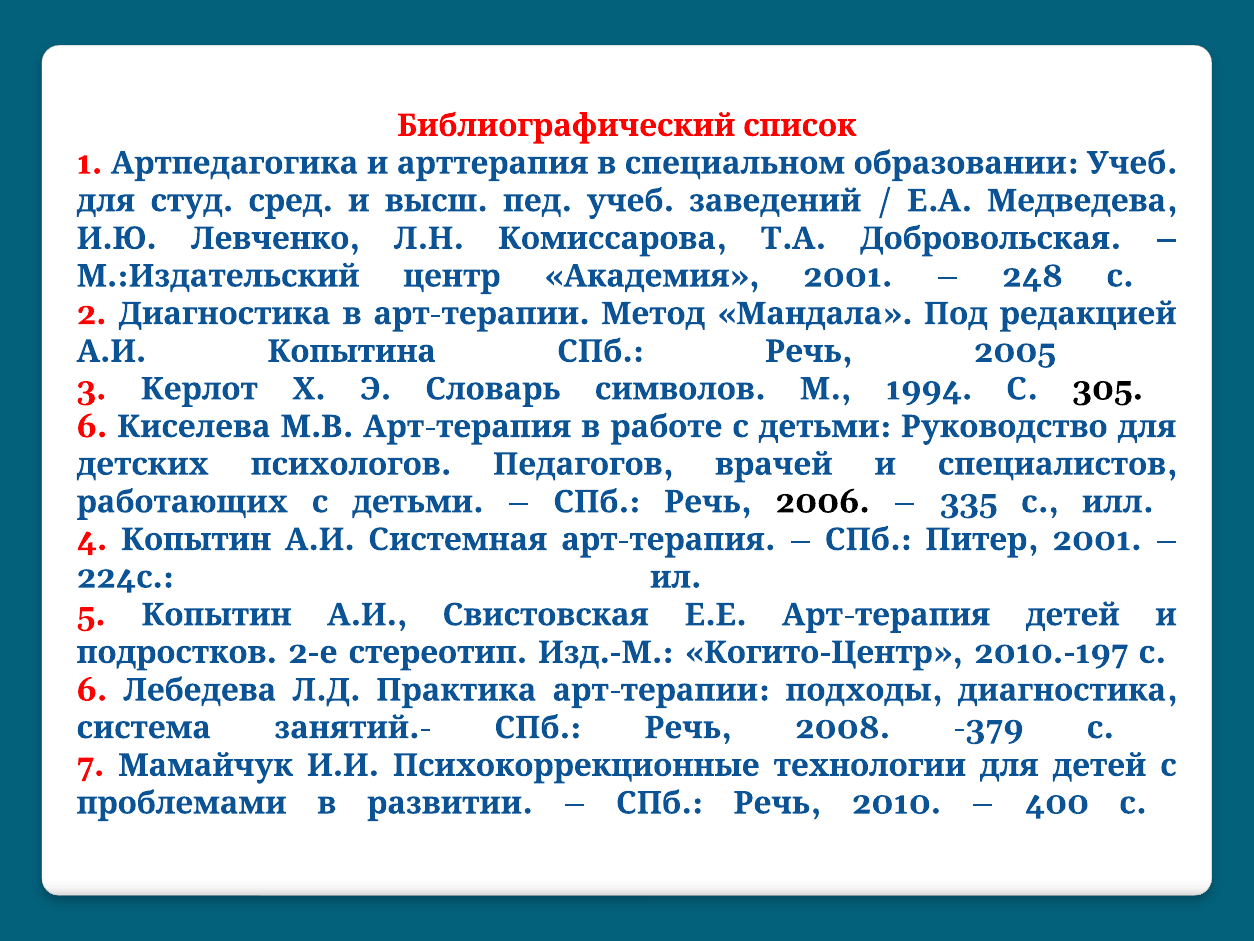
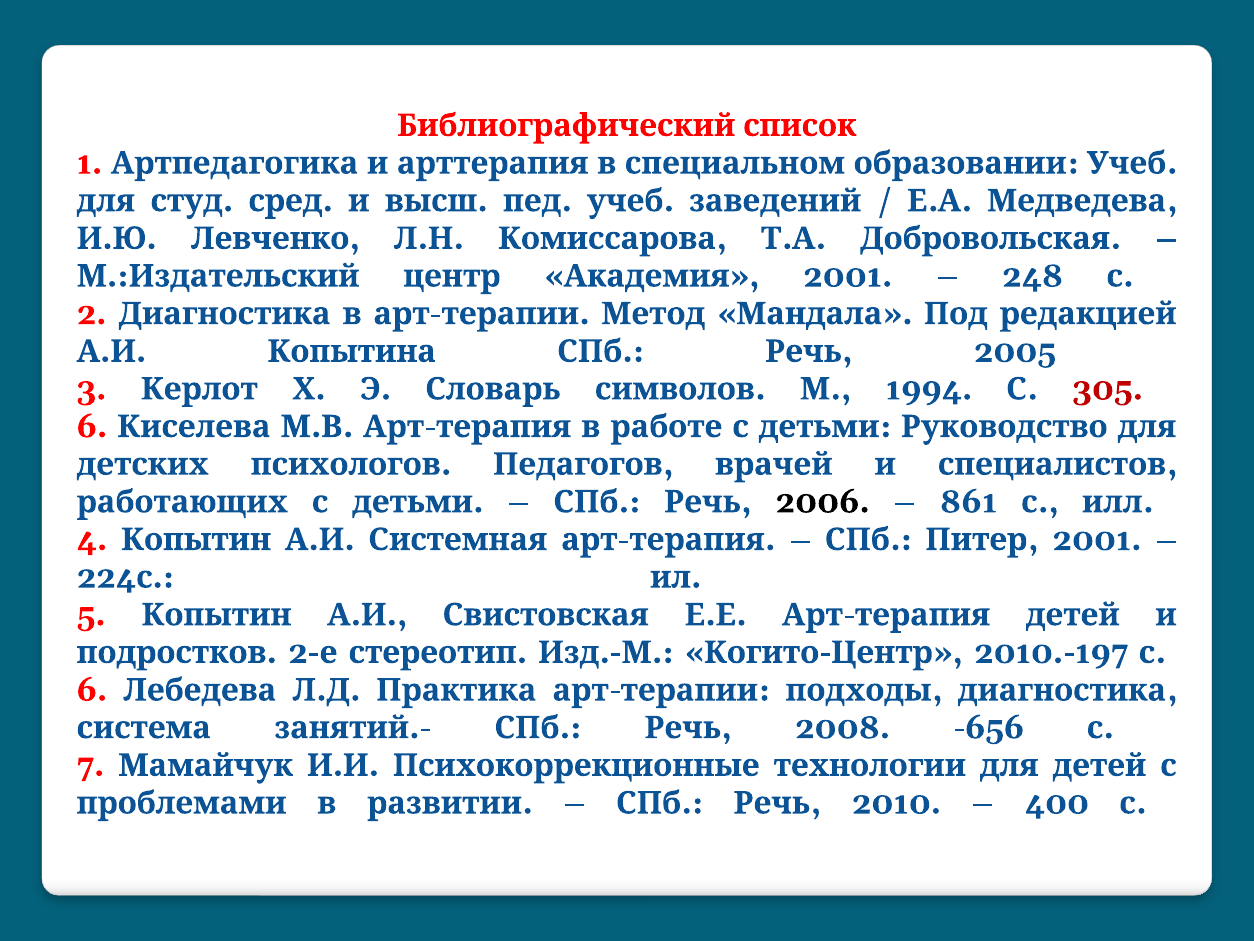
305 colour: black -> red (1108, 389)
335: 335 -> 861 (969, 502)
-379: -379 -> -656 (989, 727)
